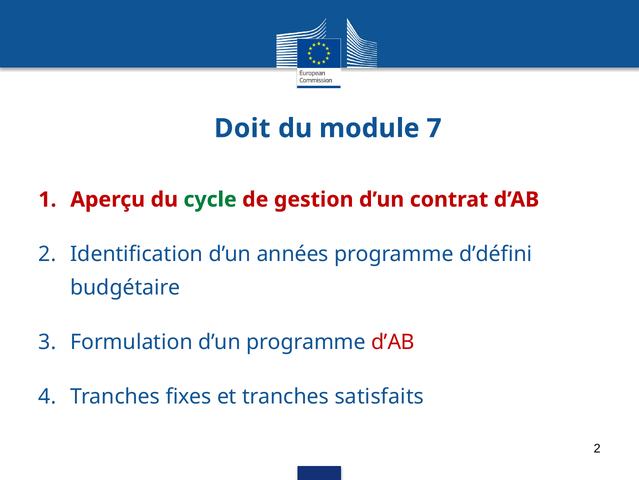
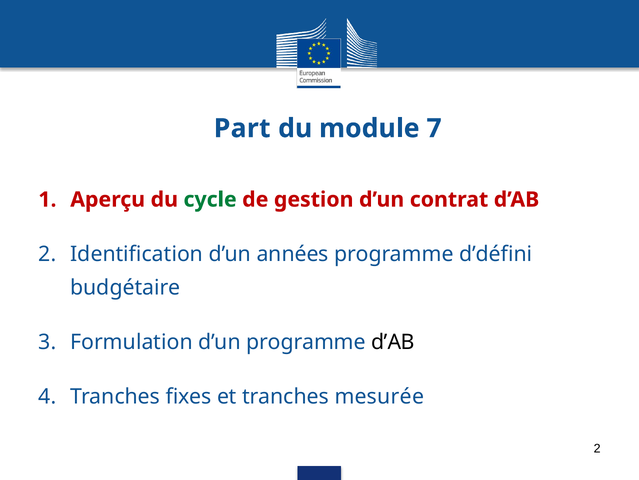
Doit: Doit -> Part (242, 128)
d’AB colour: red -> black (393, 342)
satisfaits: satisfaits -> mesurée (379, 396)
